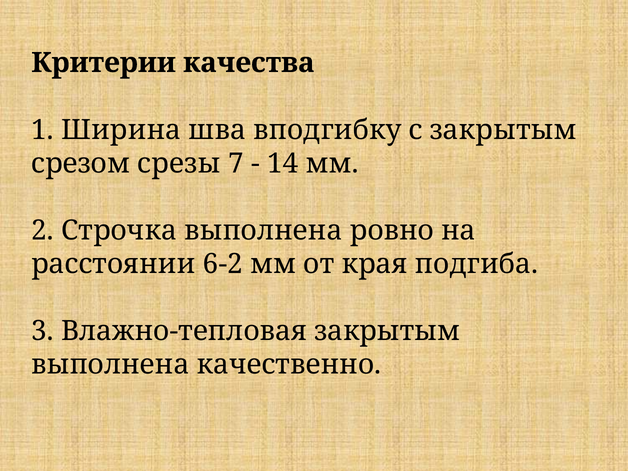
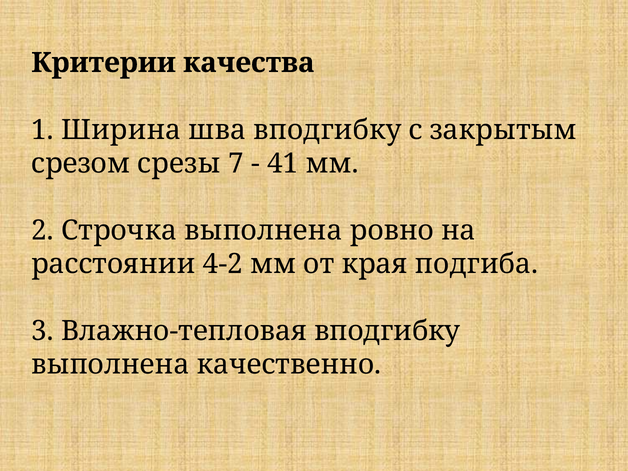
14: 14 -> 41 (283, 163)
6-2: 6-2 -> 4-2 (223, 264)
Влажно-тепловая закрытым: закрытым -> вподгибку (387, 331)
